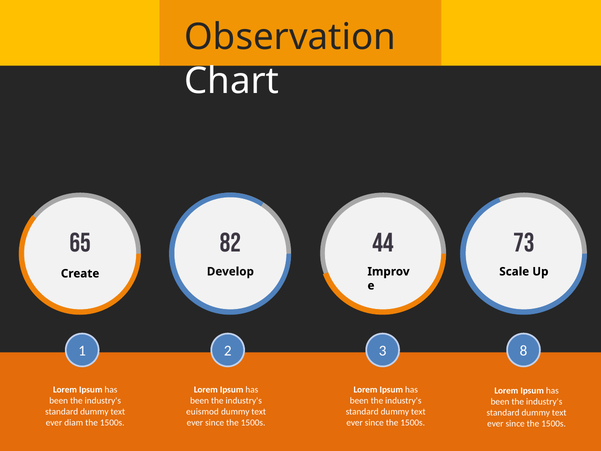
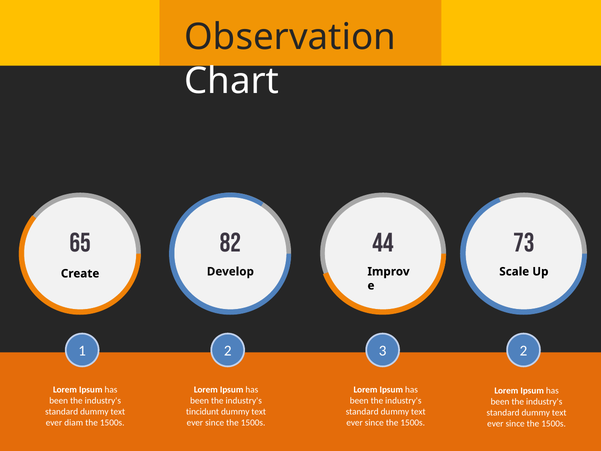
1 8: 8 -> 2 (523, 351)
euismod: euismod -> tincidunt (203, 411)
